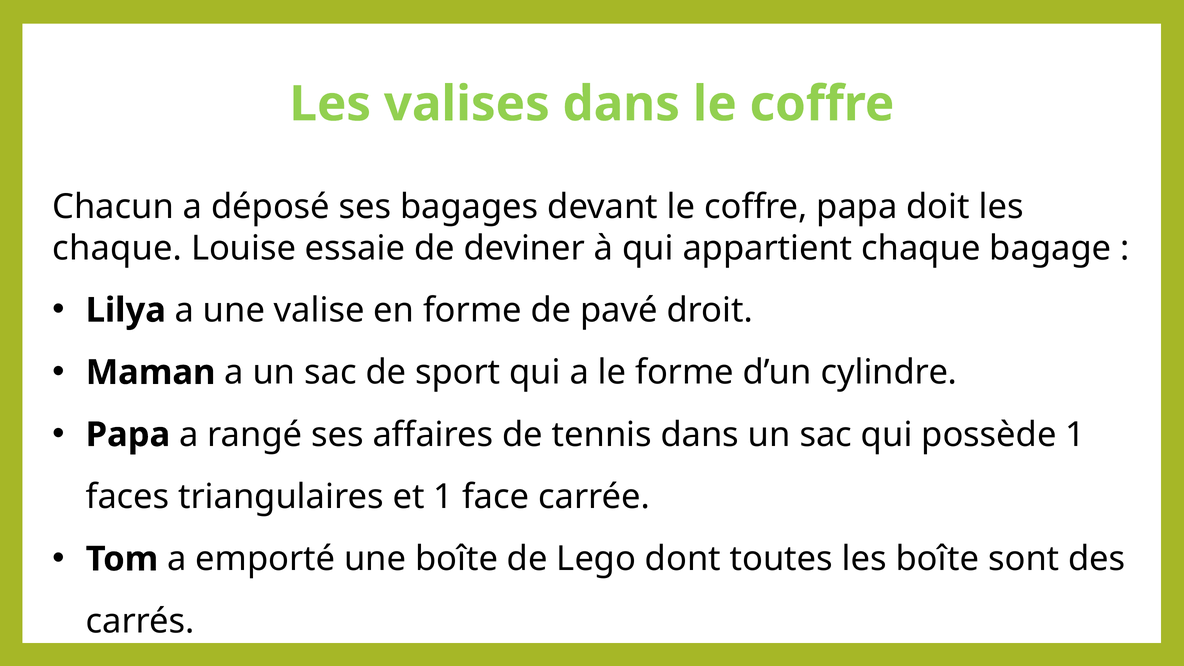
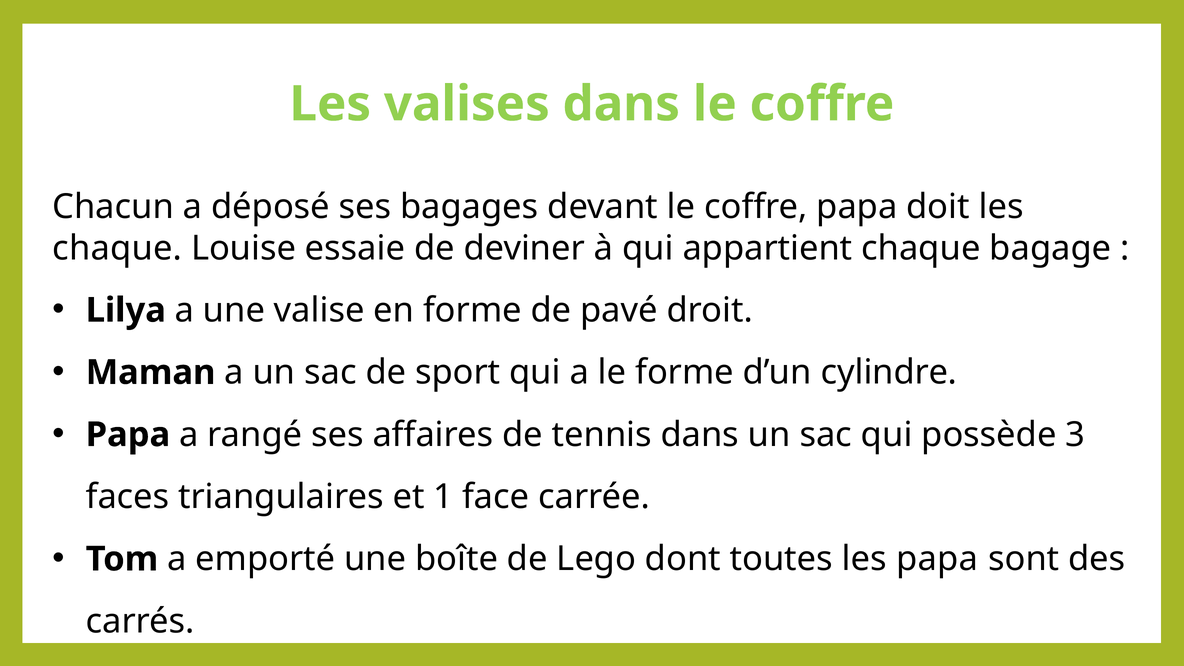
possède 1: 1 -> 3 (1075, 435)
les boîte: boîte -> papa (937, 559)
